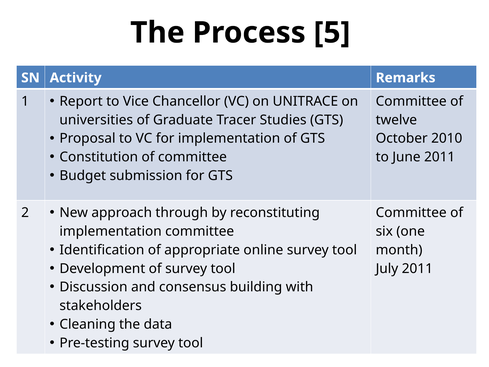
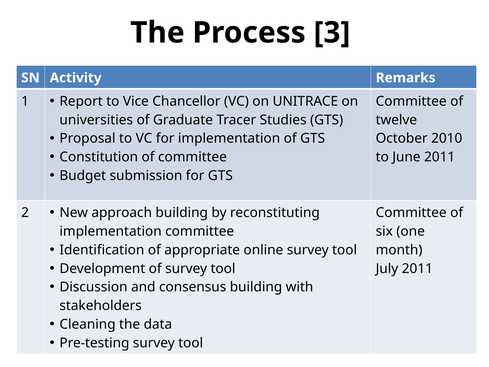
5: 5 -> 3 (332, 33)
approach through: through -> building (182, 213)
